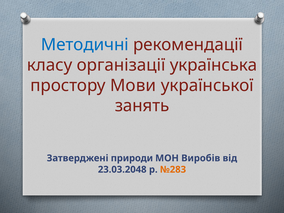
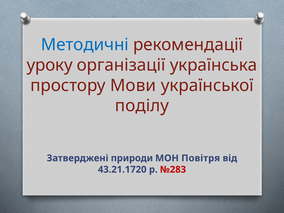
класу: класу -> уроку (50, 65)
занять: занять -> поділу (142, 106)
Виробів: Виробів -> Повітря (201, 158)
23.03.2048: 23.03.2048 -> 43.21.1720 (122, 170)
№283 colour: orange -> red (173, 170)
